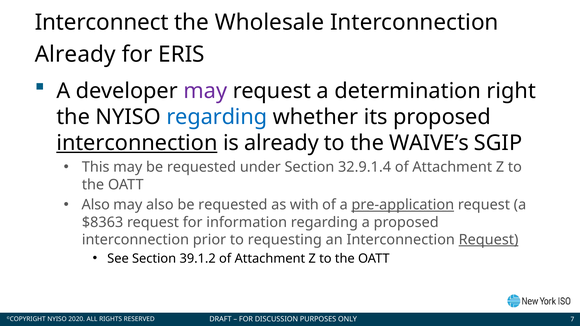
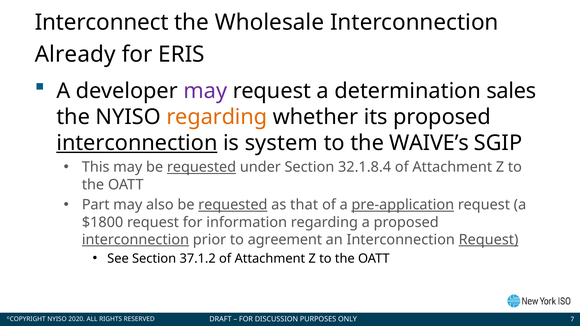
right: right -> sales (511, 91)
regarding colour: blue -> orange (217, 117)
is already: already -> system (281, 143)
requested underline: none -> present (202, 167)
32.9.1.4: 32.9.1.4 -> 32.1.8.4 (365, 167)
Also: Also -> Part (96, 205)
requested underline: none -> present (233, 205)
with: with -> that (304, 205)
$8363: $8363 -> $1800 (103, 222)
interconnection underline: none -> present (135, 240)
requesting: requesting -> agreement (285, 240)
39.1.2: 39.1.2 -> 37.1.2 (198, 259)
